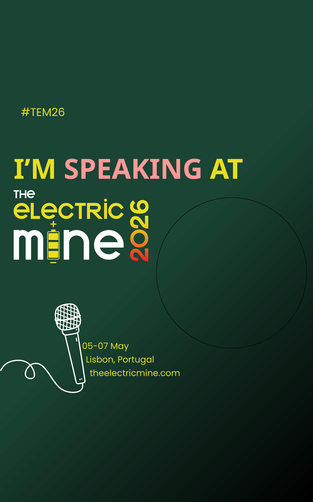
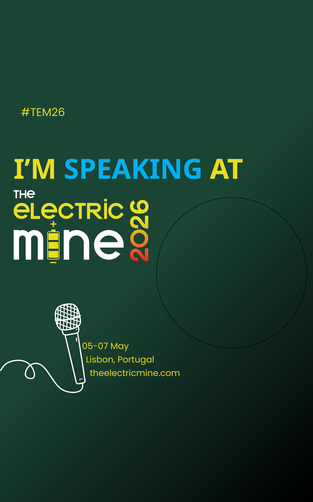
SPEAKING colour: pink -> light blue (133, 169)
